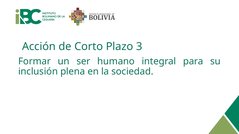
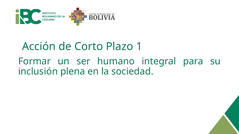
3: 3 -> 1 (139, 47)
